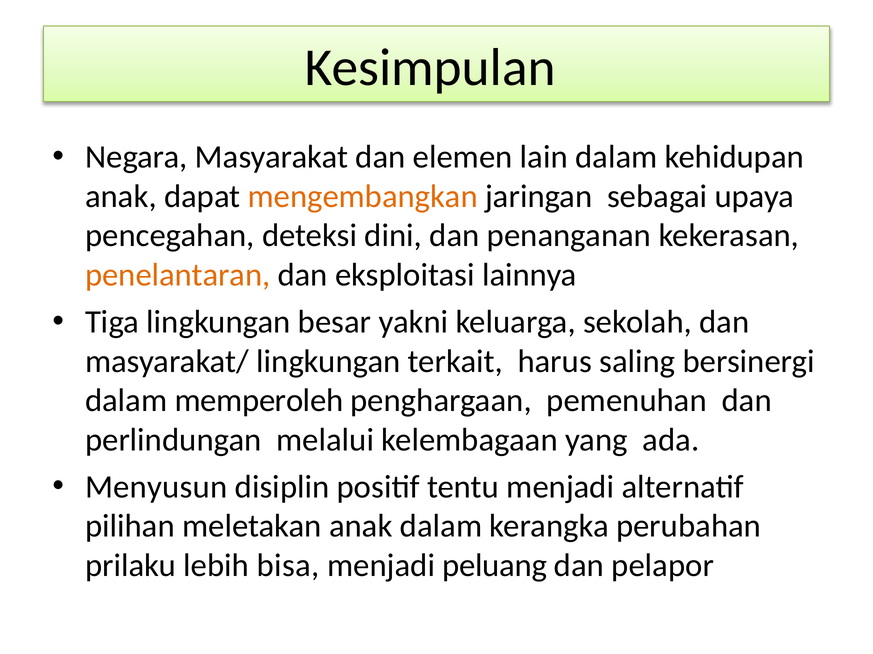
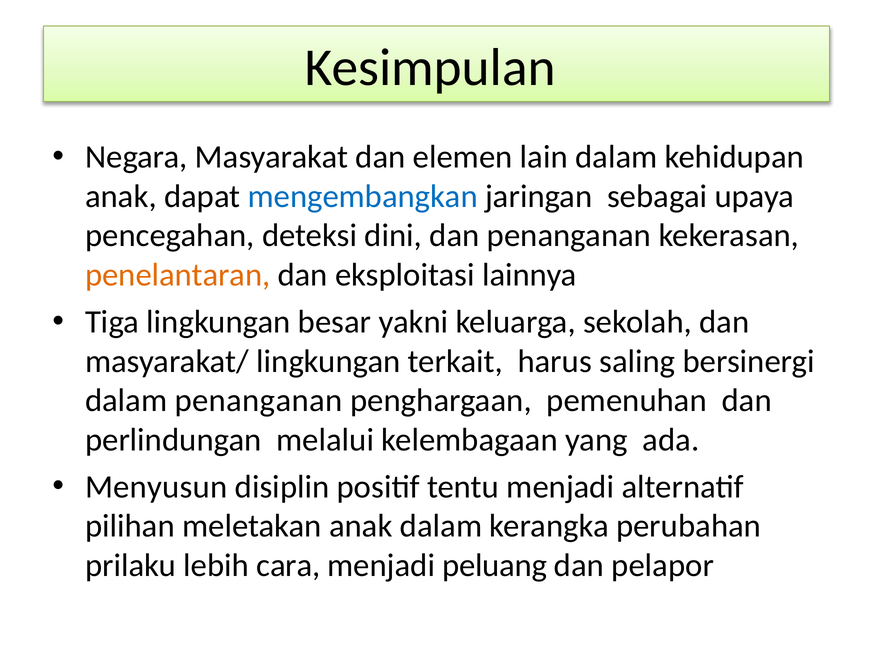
mengembangkan colour: orange -> blue (363, 197)
dalam memperoleh: memperoleh -> penanganan (259, 401)
bisa: bisa -> cara (288, 566)
